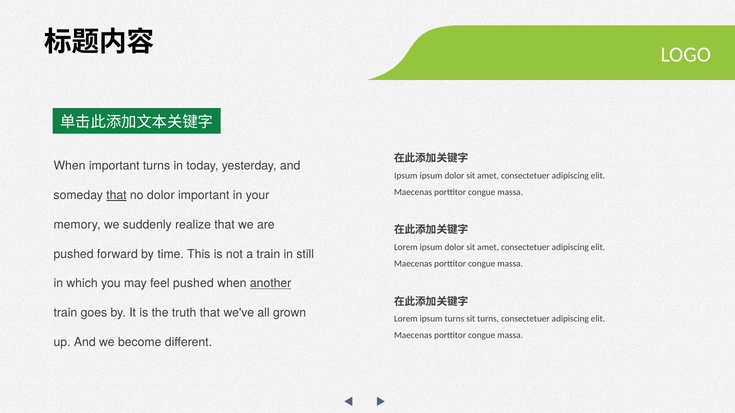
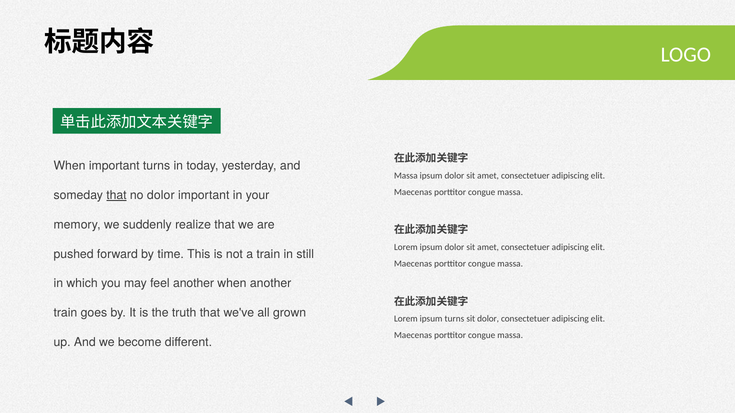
Ipsum: Ipsum -> Massa (406, 176)
feel pushed: pushed -> another (194, 284)
another underline: present -> none (271, 284)
sit turns: turns -> dolor (488, 319)
